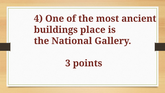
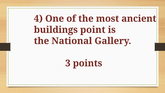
place: place -> point (93, 30)
